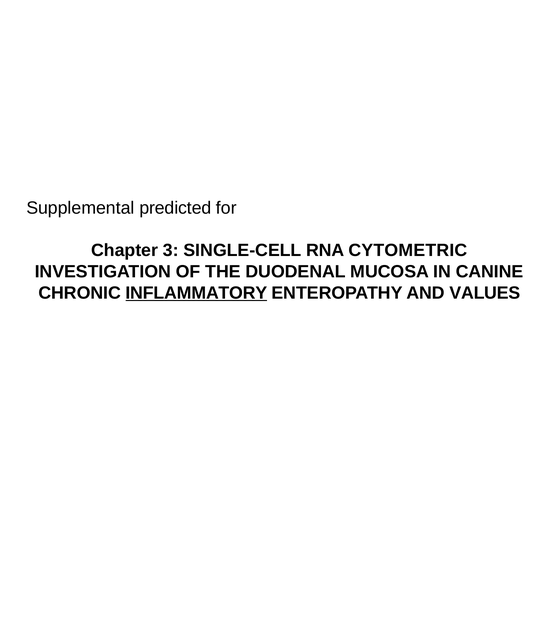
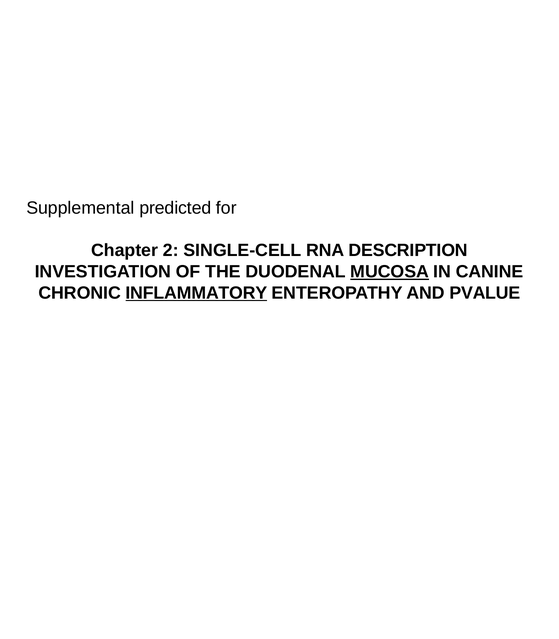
3: 3 -> 2 (171, 250)
CYTOMETRIC: CYTOMETRIC -> DESCRIPTION (408, 250)
MUCOSA underline: none -> present (390, 272)
VALUES: VALUES -> PVALUE (485, 293)
